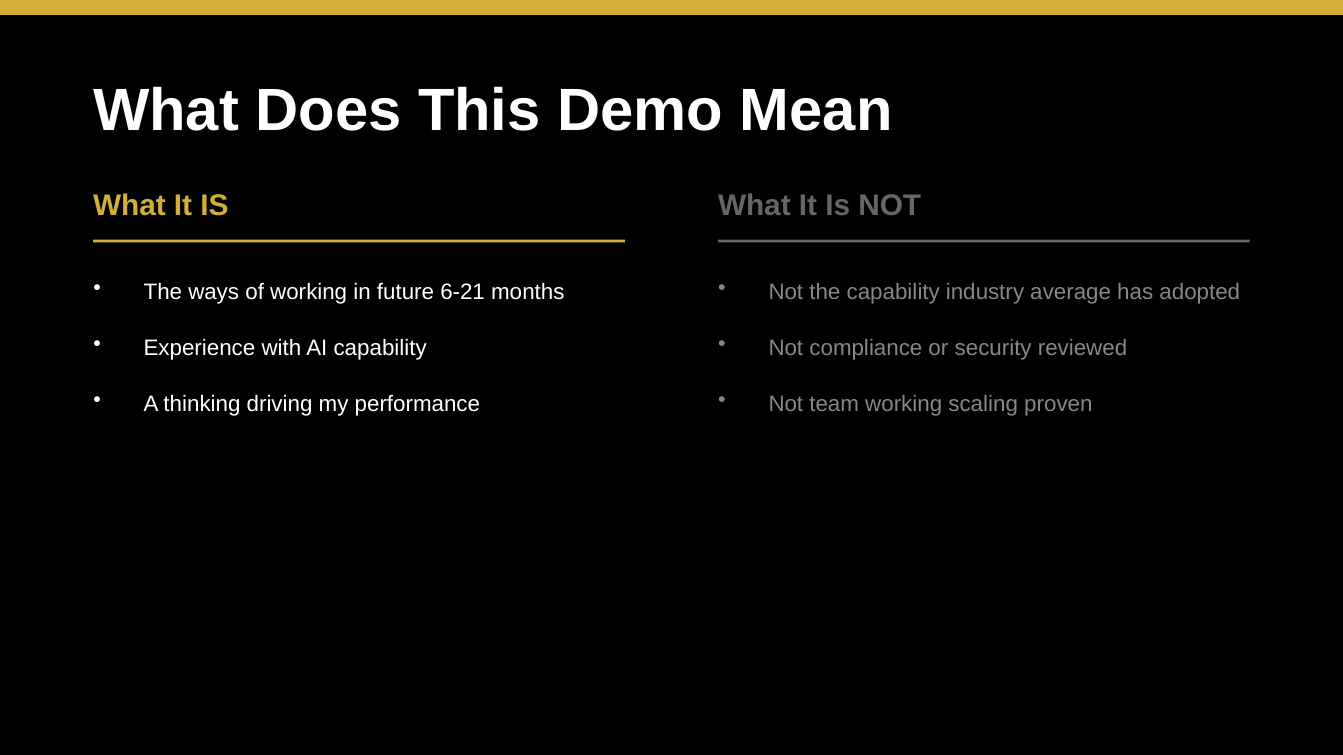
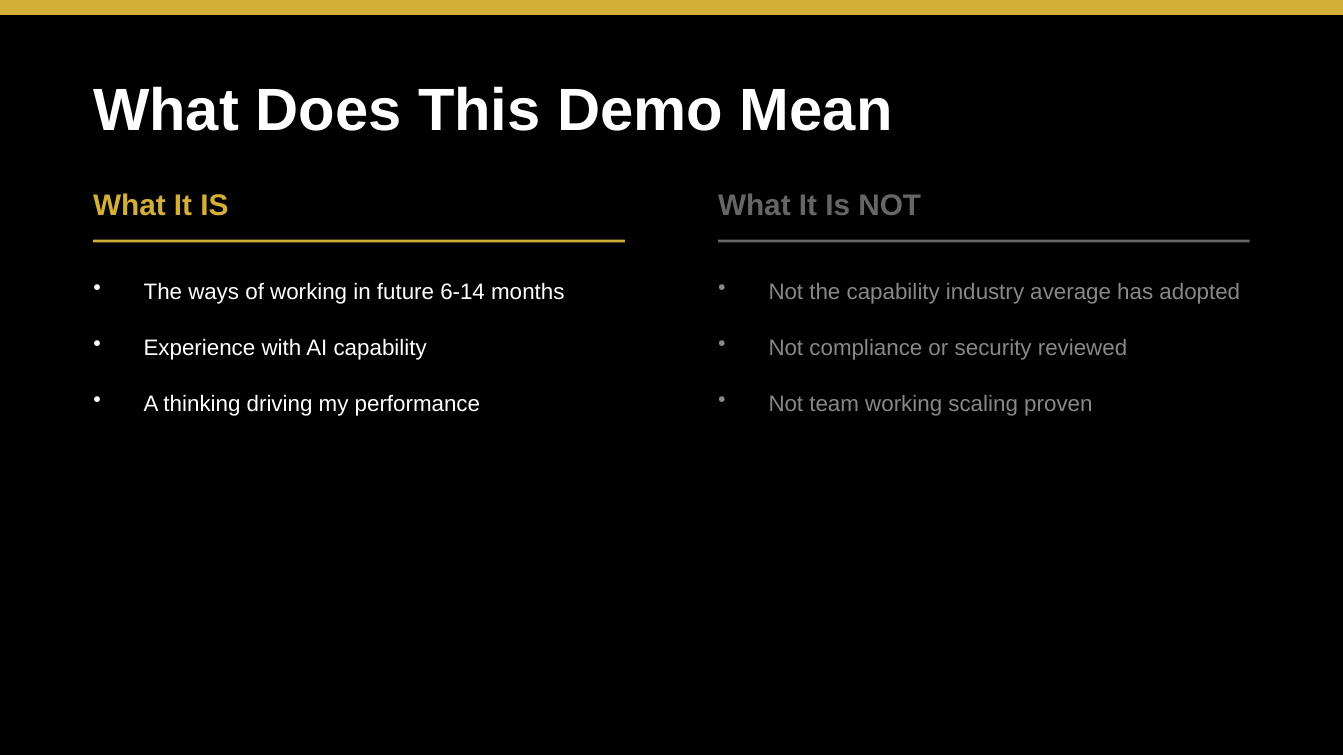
6-21: 6-21 -> 6-14 (463, 292)
